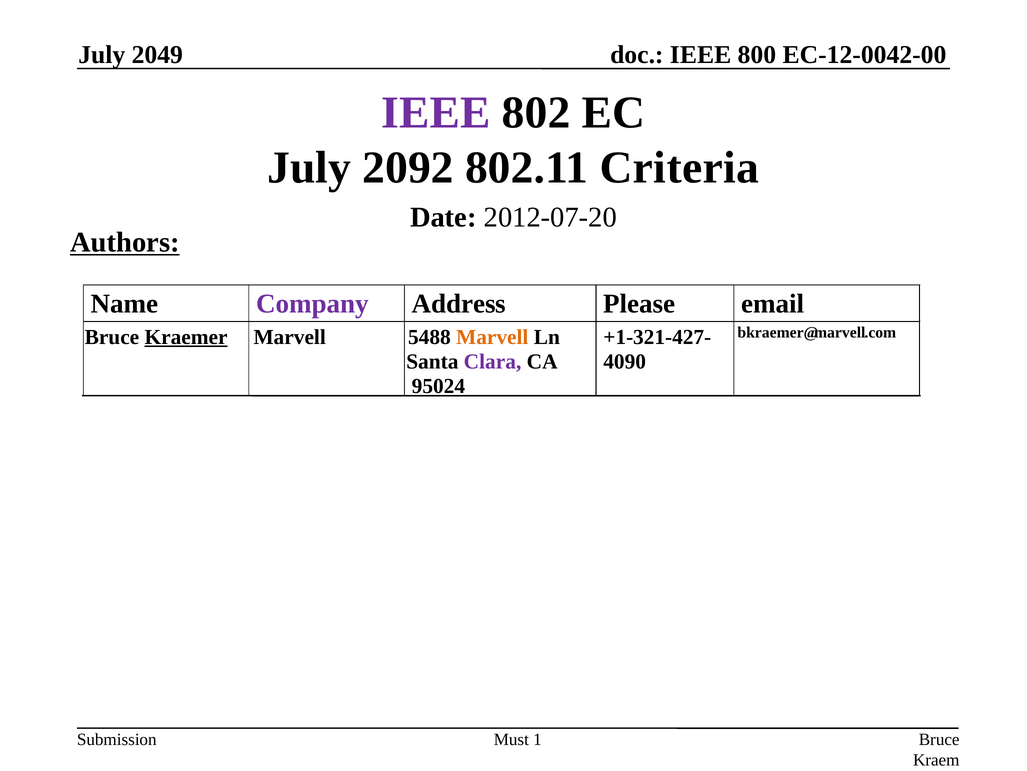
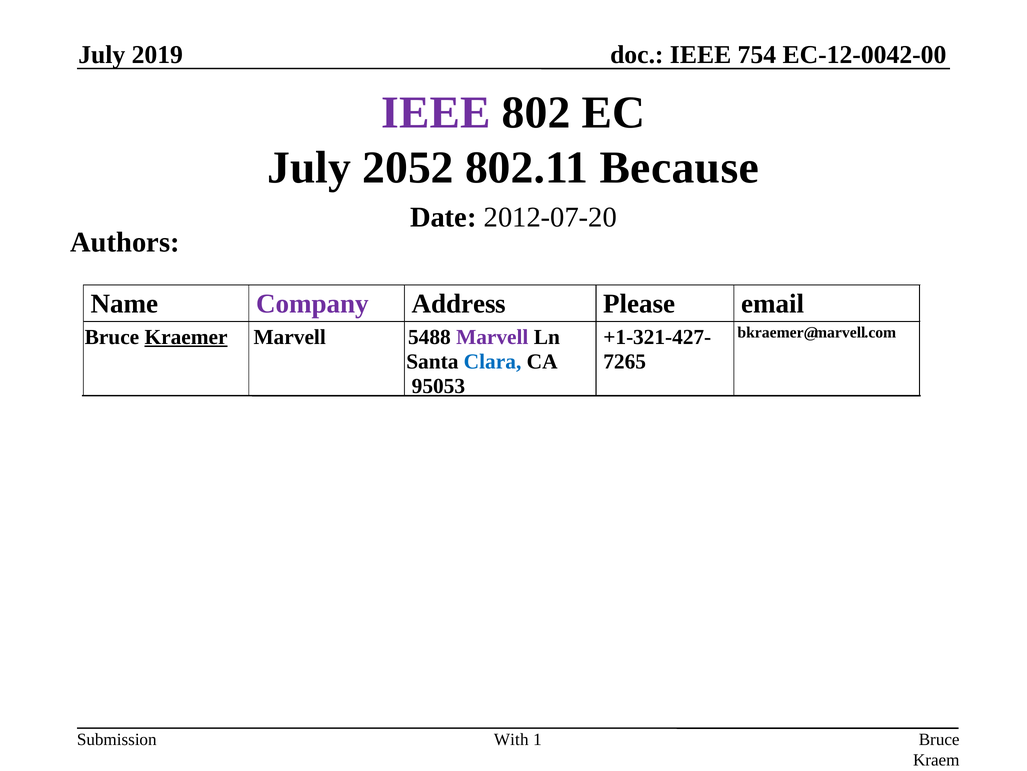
2049: 2049 -> 2019 (157, 55)
800: 800 -> 754 (757, 55)
2092: 2092 -> 2052 (408, 167)
Criteria: Criteria -> Because (679, 167)
Authors underline: present -> none (125, 242)
Marvell colour: orange -> purple (492, 337)
Clara colour: purple -> blue (493, 361)
4090: 4090 -> 7265 (625, 361)
95024: 95024 -> 95053 (438, 386)
Must: Must -> With (511, 739)
